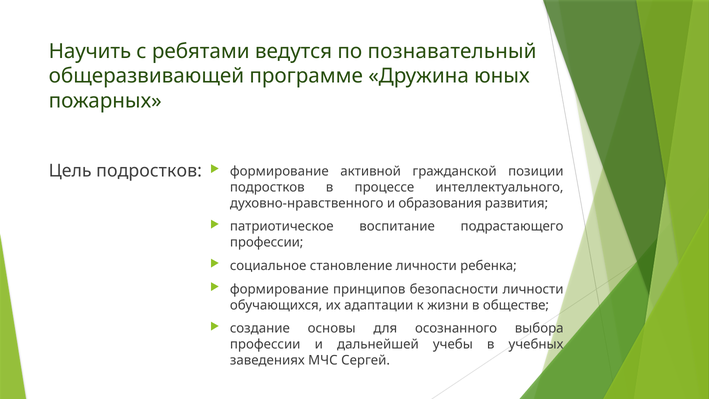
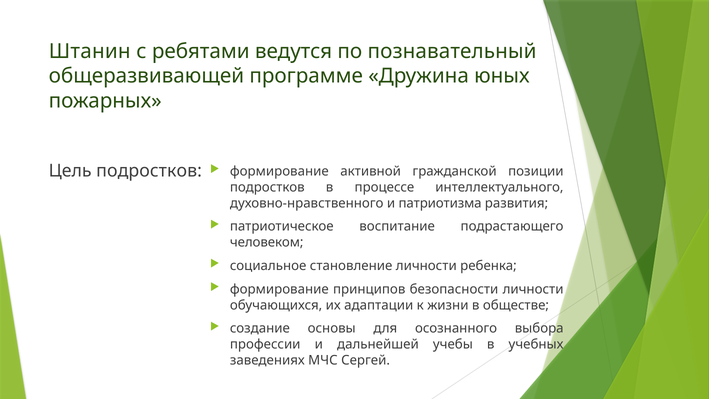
Научить: Научить -> Штанин (90, 51)
образования: образования -> патриотизма (440, 203)
профессии: профессии -> человеком (267, 242)
